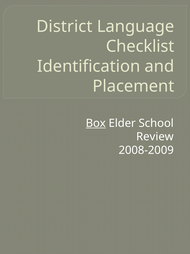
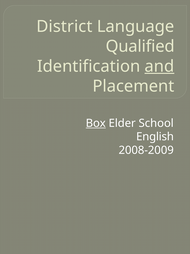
Checklist: Checklist -> Qualified (140, 46)
and underline: none -> present (159, 66)
Review: Review -> English (155, 136)
